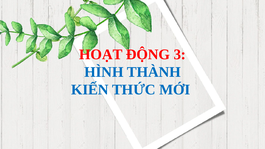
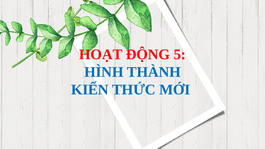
3: 3 -> 5 (180, 54)
